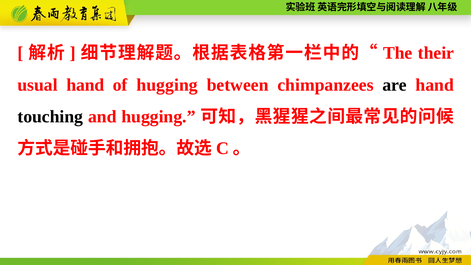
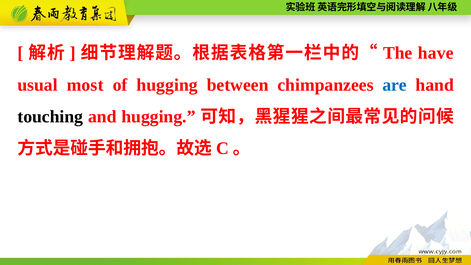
their: their -> have (436, 53)
usual hand: hand -> most (85, 85)
are colour: black -> blue (395, 85)
